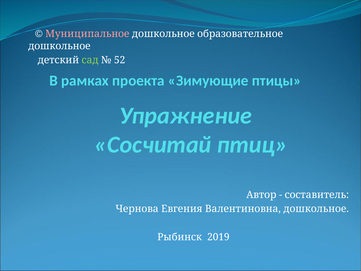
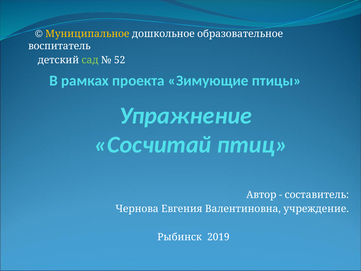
Муниципальное colour: pink -> yellow (87, 34)
дошкольное: дошкольное -> воспитатель (59, 46)
Валентиновна дошкольное: дошкольное -> учреждение (316, 209)
